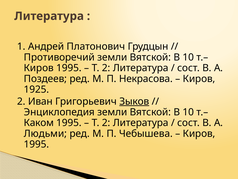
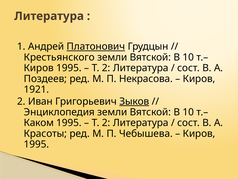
Платонович underline: none -> present (96, 46)
Противоречий: Противоречий -> Крестьянского (59, 57)
1925: 1925 -> 1921 (36, 89)
Людьми: Людьми -> Красоты (45, 133)
